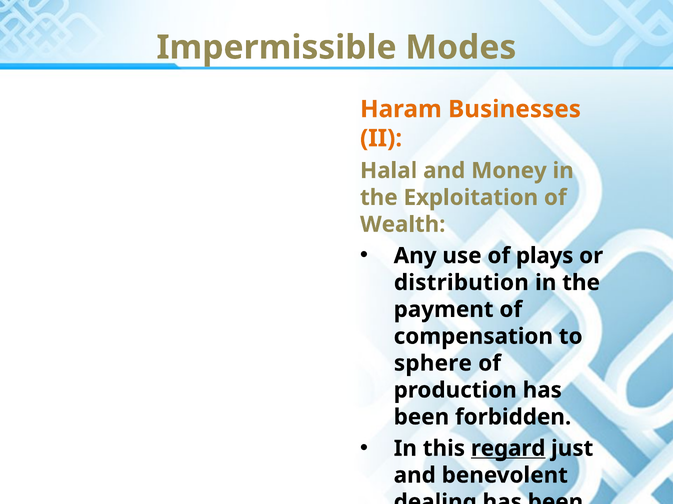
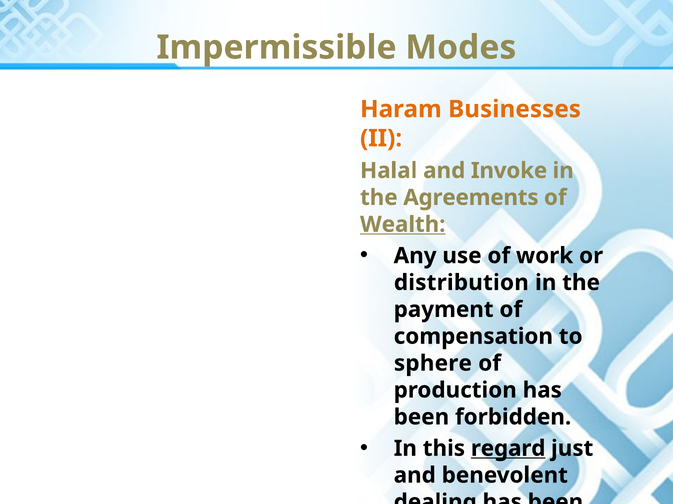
Money: Money -> Invoke (509, 171)
Exploitation: Exploitation -> Agreements (471, 198)
Wealth underline: none -> present (403, 225)
plays: plays -> work (545, 256)
